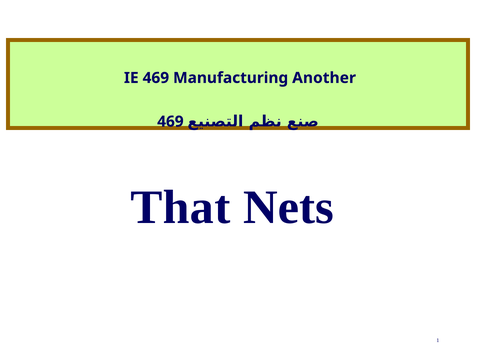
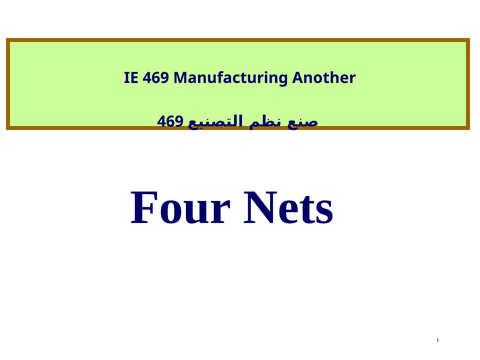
That: That -> Four (181, 207)
